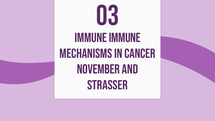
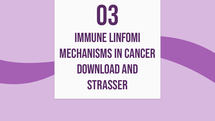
Immune Immune: Immune -> Linfomi (125, 38)
November: November -> Download (98, 69)
